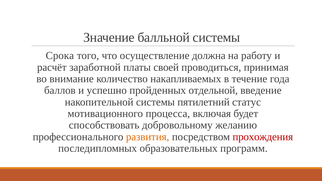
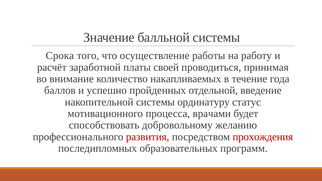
должна: должна -> работы (209, 56)
пятилетний: пятилетний -> ординатуру (204, 102)
включая: включая -> врачами (212, 114)
развития colour: orange -> red (148, 137)
